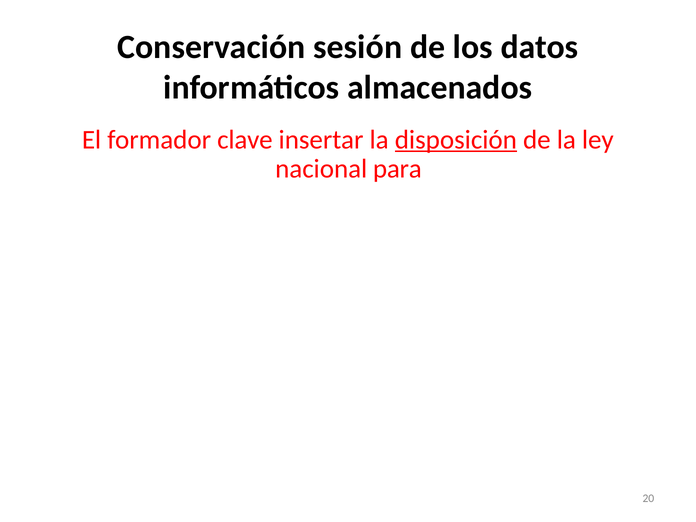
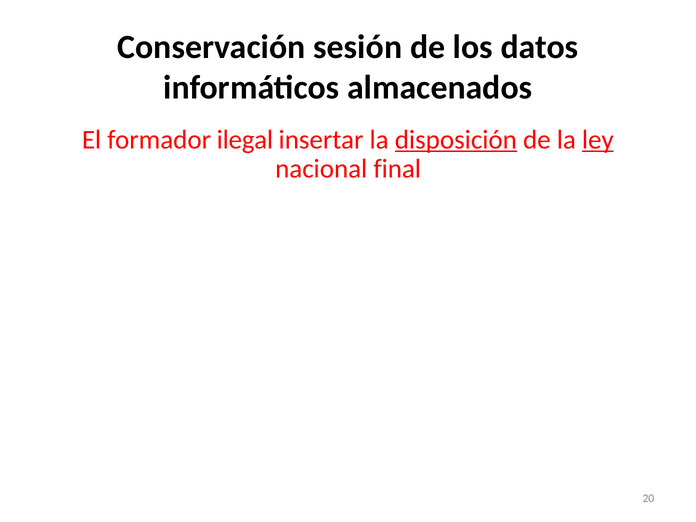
clave: clave -> ilegal (245, 140)
ley underline: none -> present (598, 140)
para: para -> final (397, 169)
